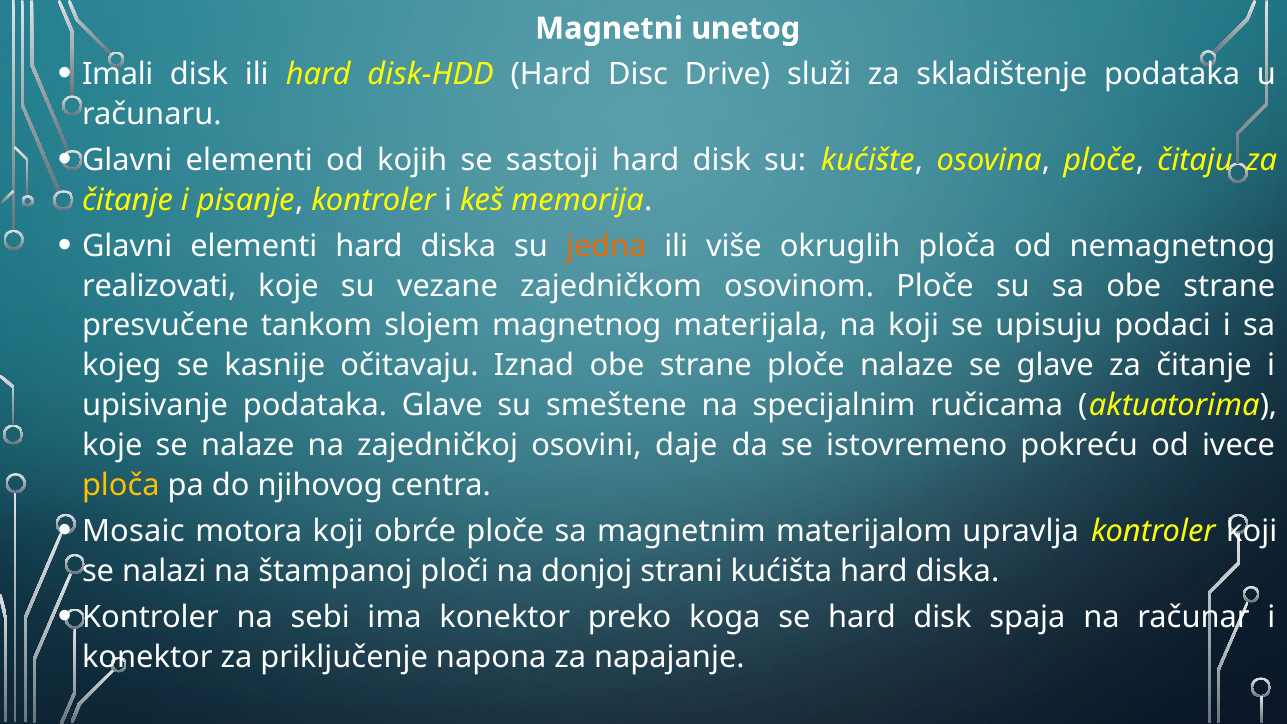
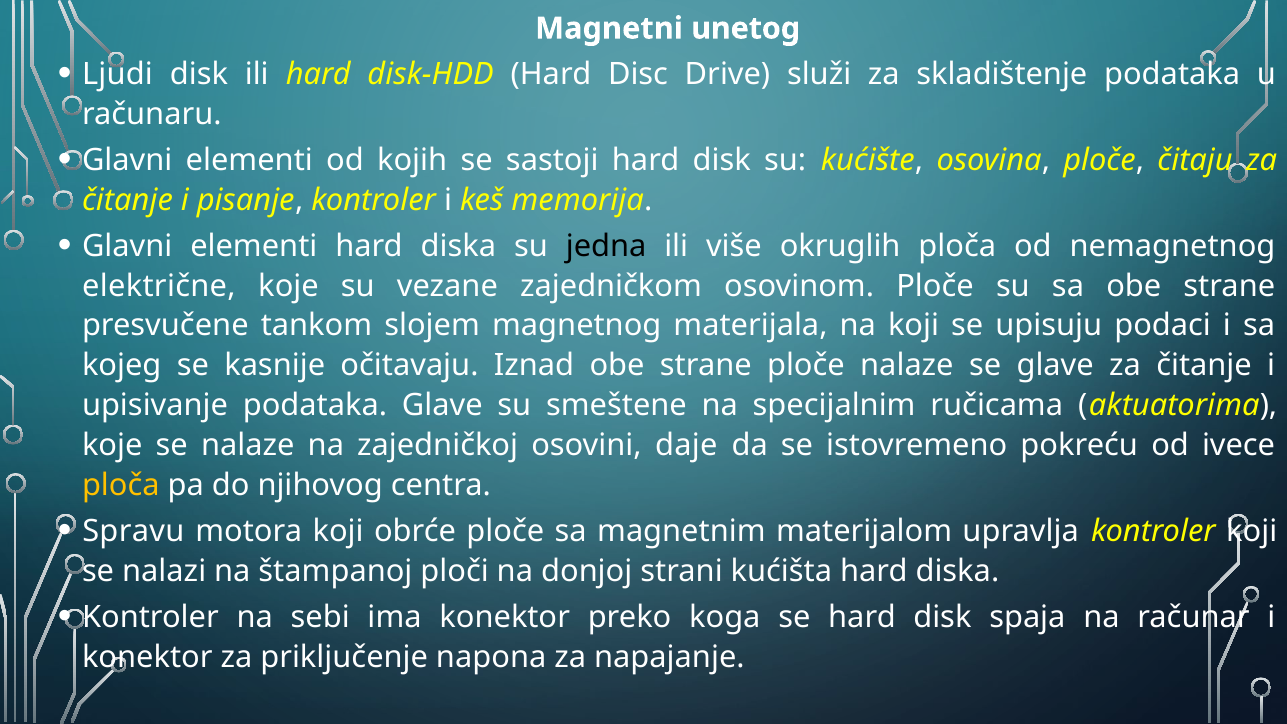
Imali: Imali -> Ljudi (117, 74)
jedna colour: orange -> black (606, 246)
realizovati: realizovati -> električne (159, 286)
Mosaic: Mosaic -> Spravu (133, 531)
